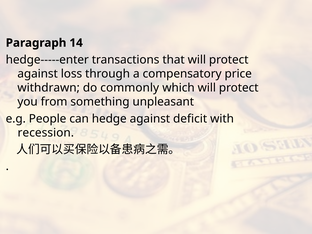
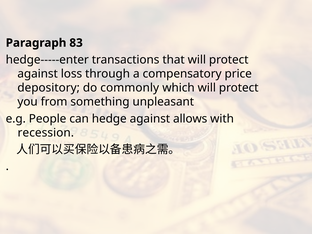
14: 14 -> 83 (76, 43)
withdrawn: withdrawn -> depository (49, 88)
deficit: deficit -> allows (190, 119)
